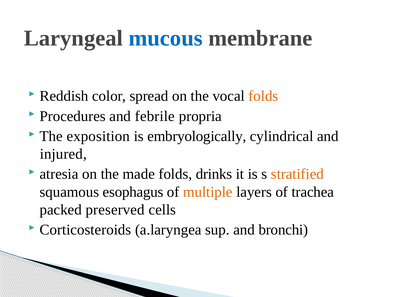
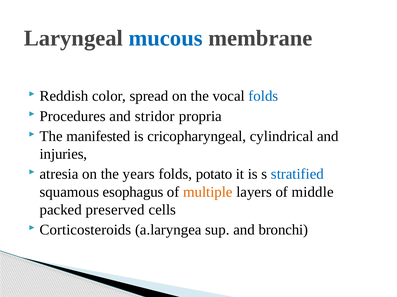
folds colour: orange -> blue (263, 96)
febrile: febrile -> stridor (155, 116)
exposition: exposition -> manifested (98, 137)
embryologically: embryologically -> cricopharyngeal (197, 137)
injured: injured -> injuries (63, 154)
made: made -> years (139, 174)
drinks: drinks -> potato (214, 174)
stratified colour: orange -> blue (297, 174)
trachea: trachea -> middle (313, 192)
